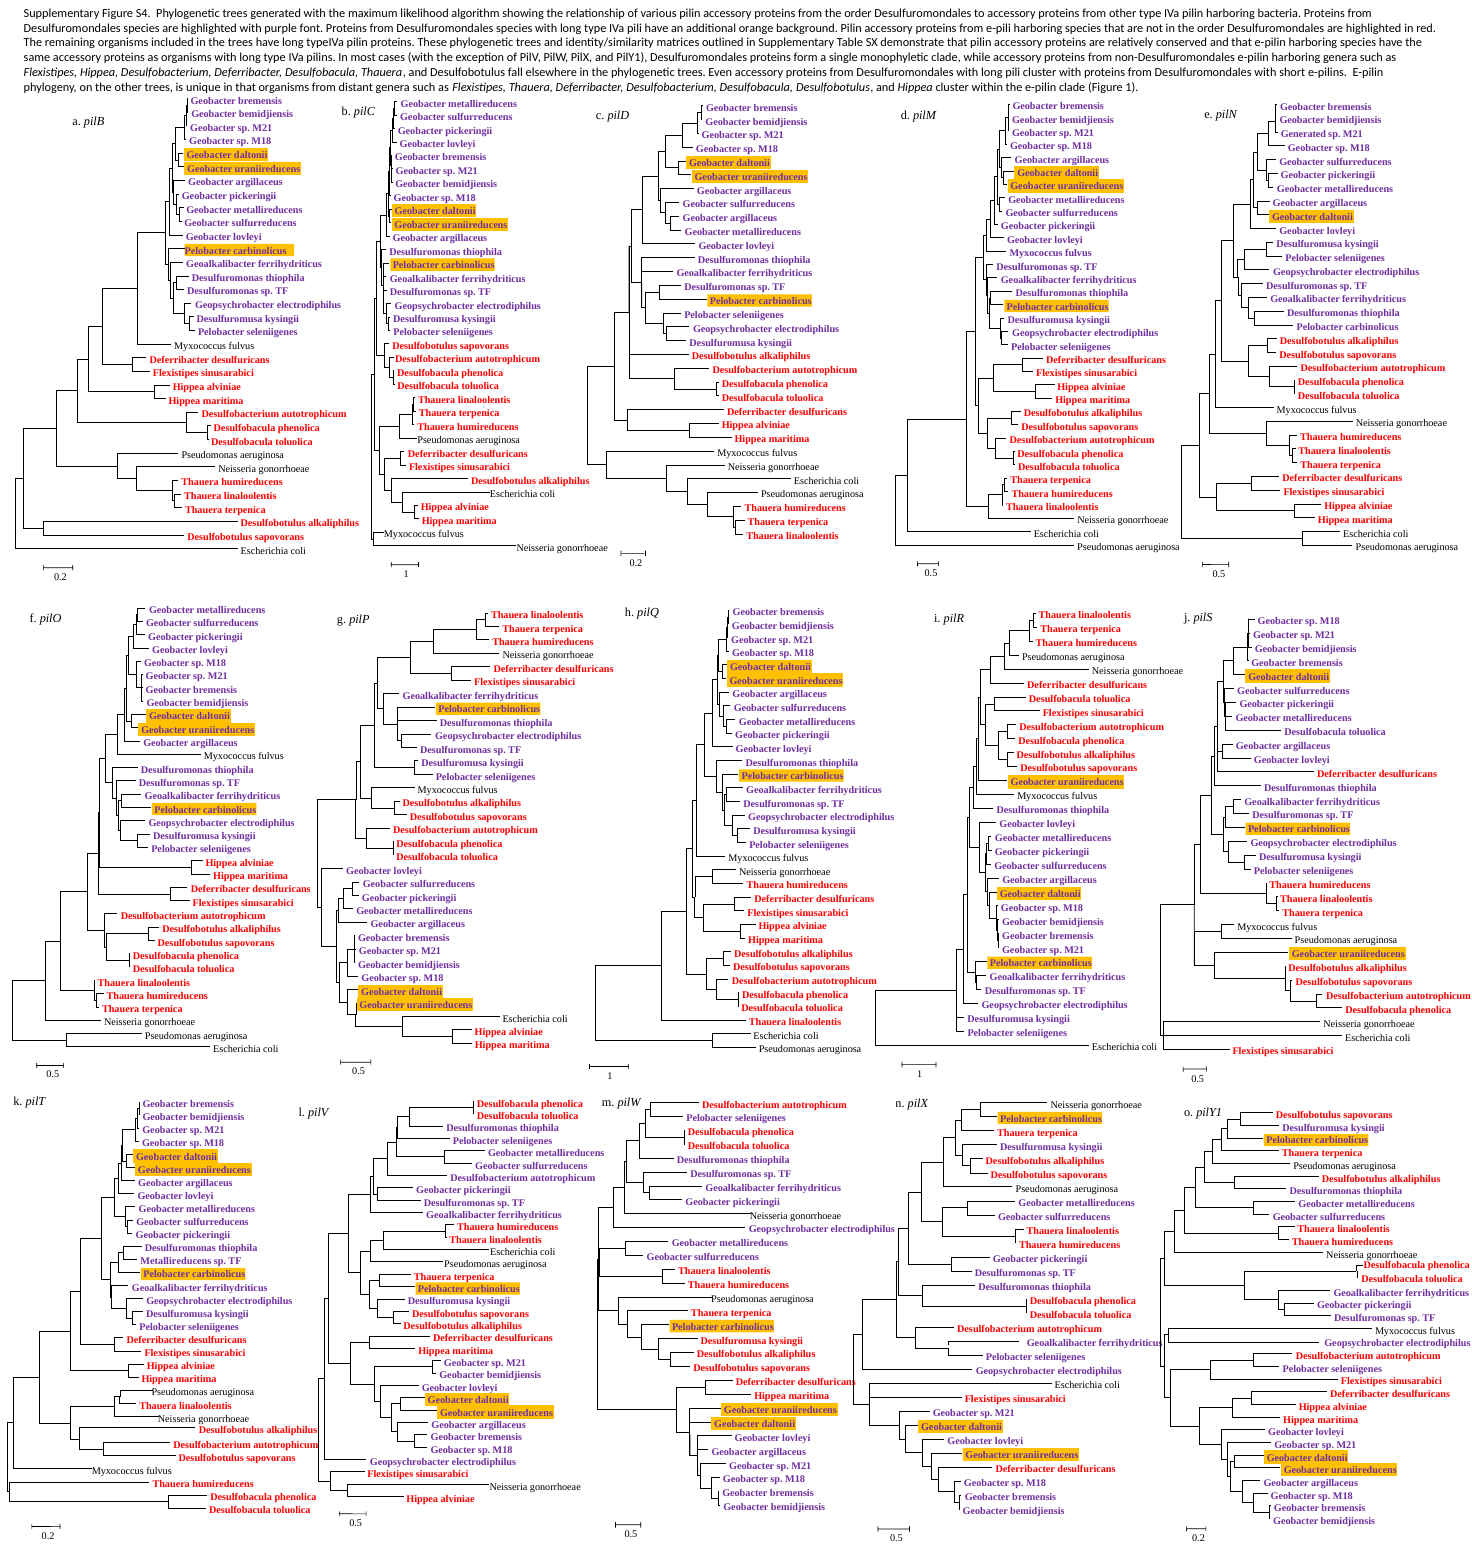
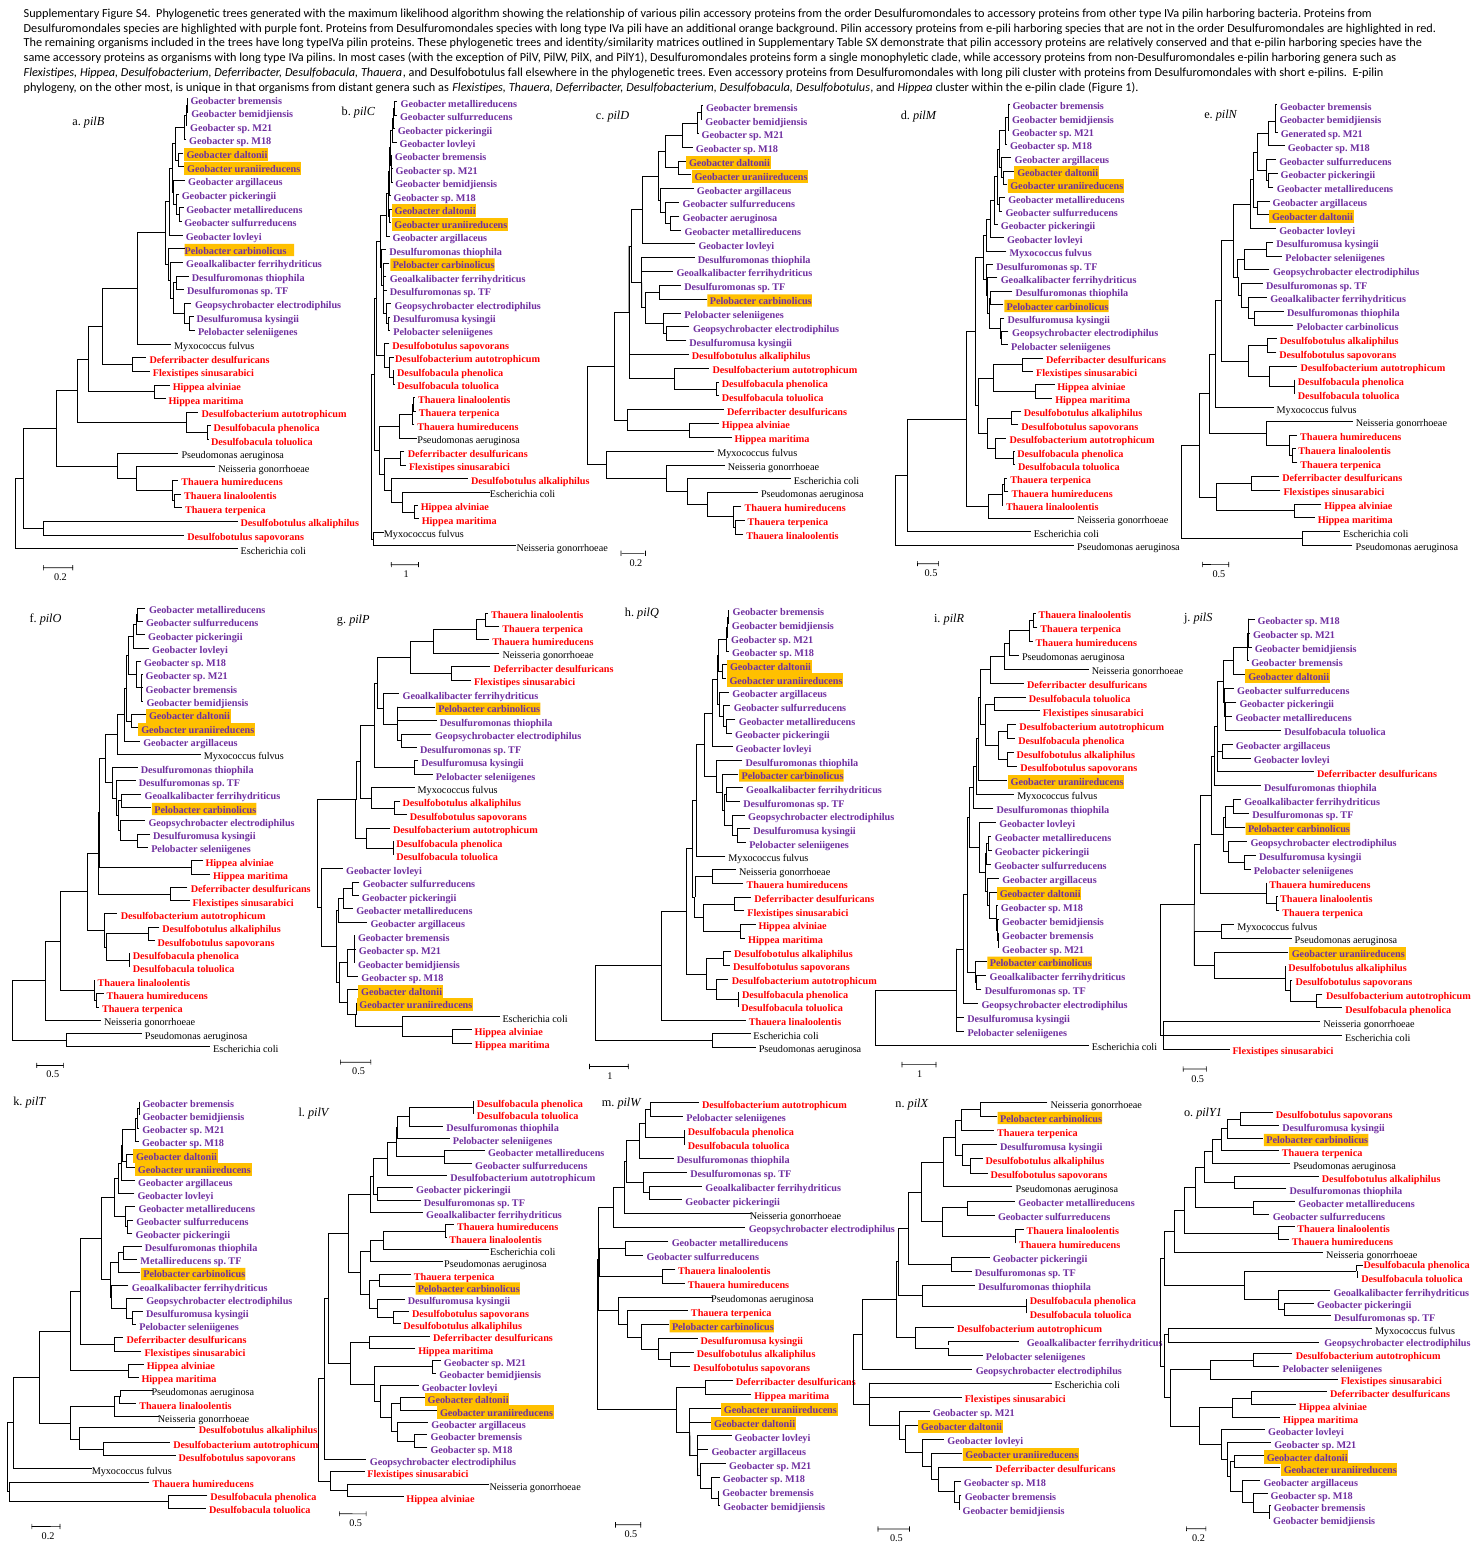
other trees: trees -> most (159, 87)
argillaceus: argillaceus -> aeruginosa (754, 218)
